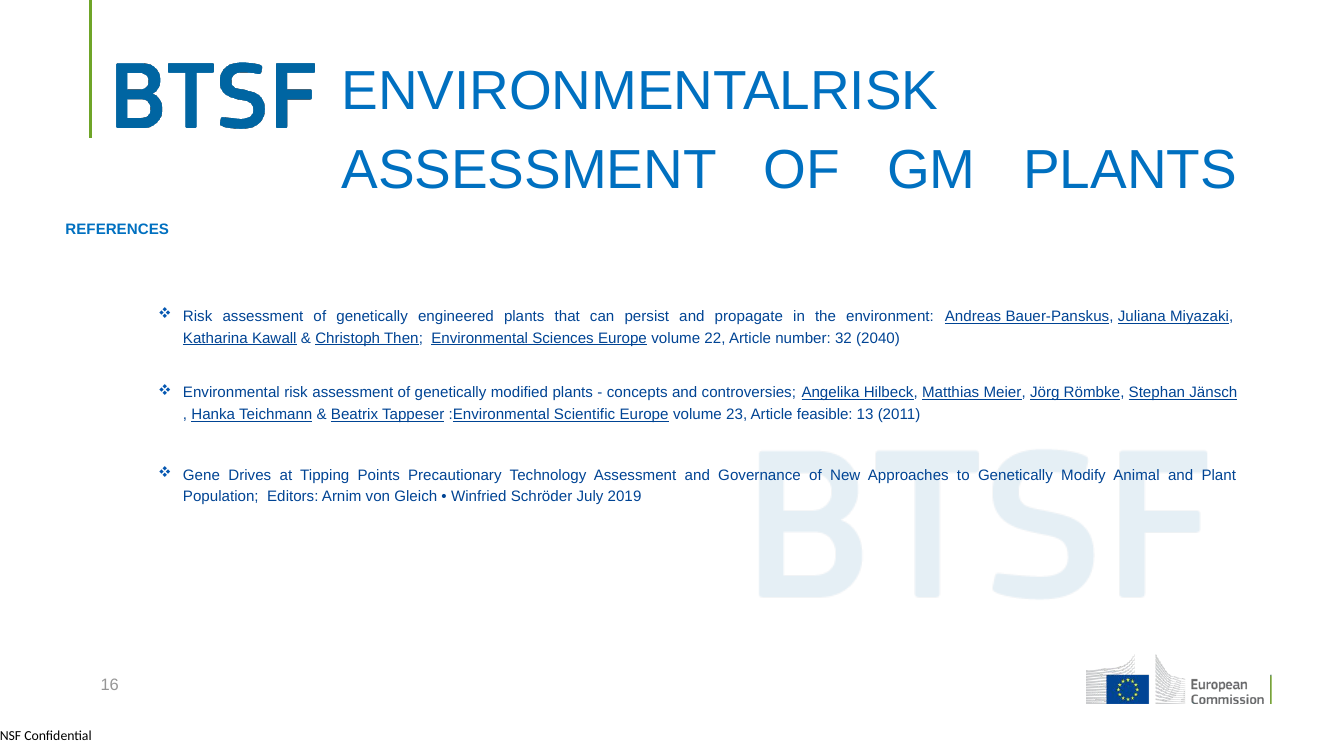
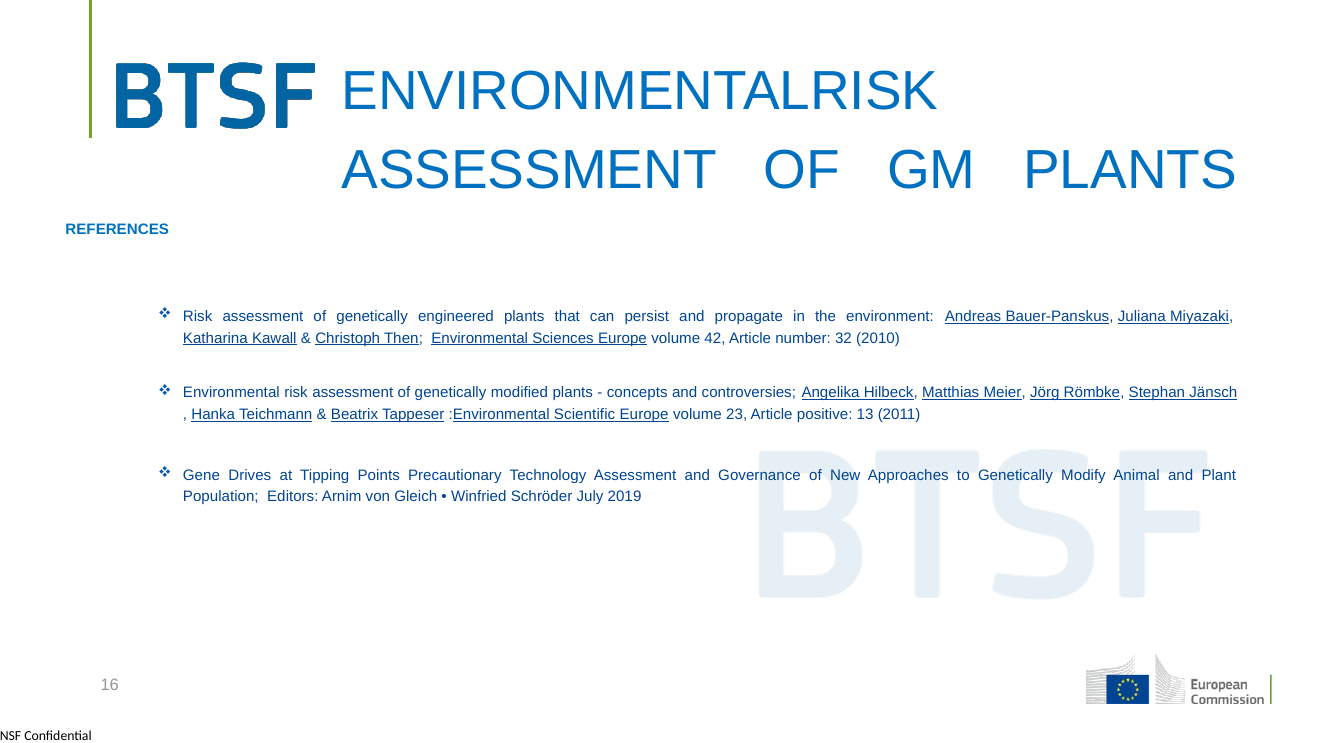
22: 22 -> 42 (715, 338)
2040: 2040 -> 2010 (878, 338)
feasible: feasible -> positive (825, 414)
